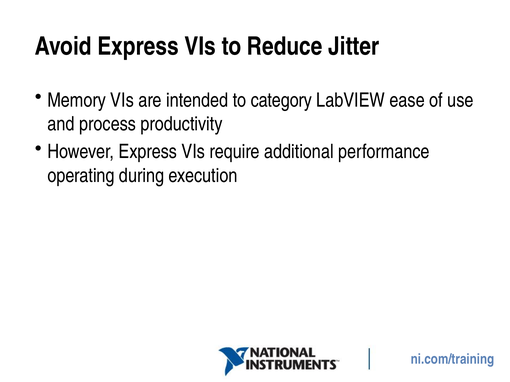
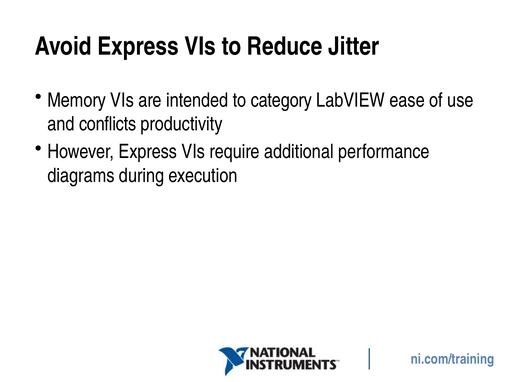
process: process -> conflicts (108, 124)
operating: operating -> diagrams (81, 176)
